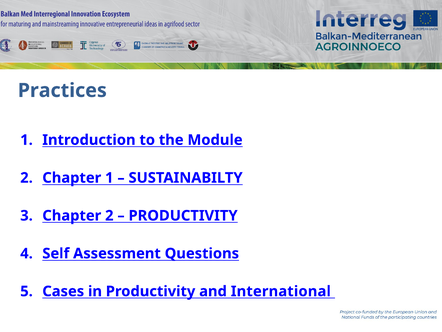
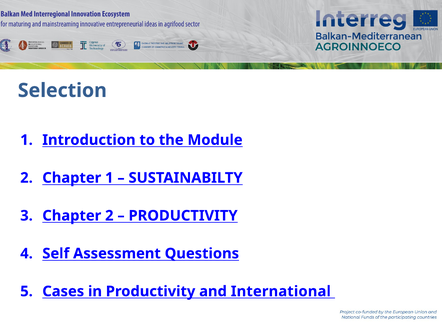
Practices: Practices -> Selection (62, 90)
